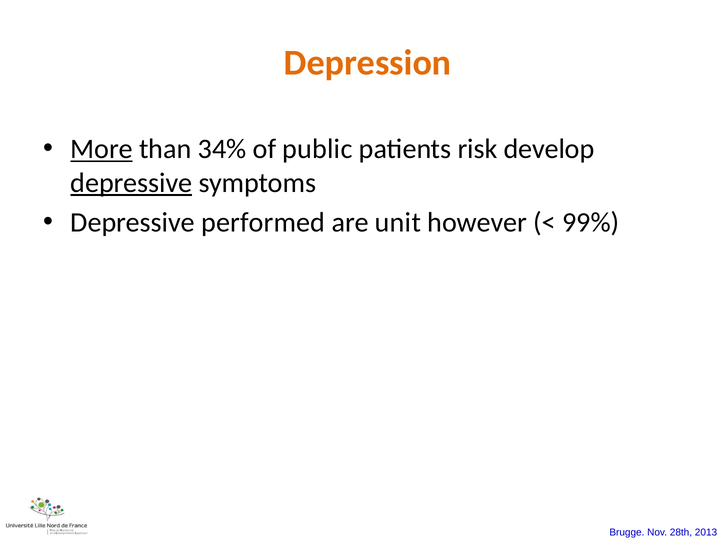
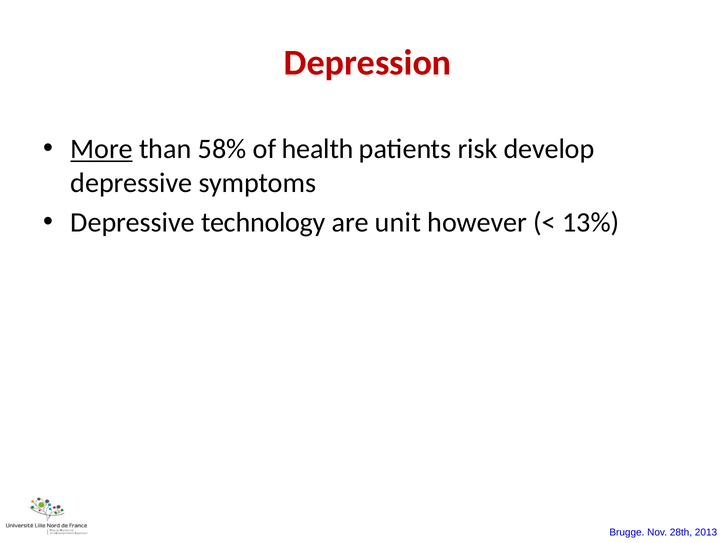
Depression colour: orange -> red (368, 63)
34%: 34% -> 58% (222, 149)
public: public -> health (318, 149)
depressive underline: present -> none (131, 183)
performed: performed -> technology (263, 222)
99%: 99% -> 13% (591, 222)
